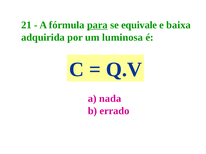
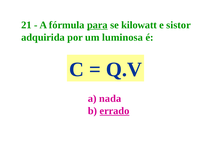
equivale: equivale -> kilowatt (139, 25)
baixa: baixa -> sistor (179, 25)
errado underline: none -> present (114, 111)
